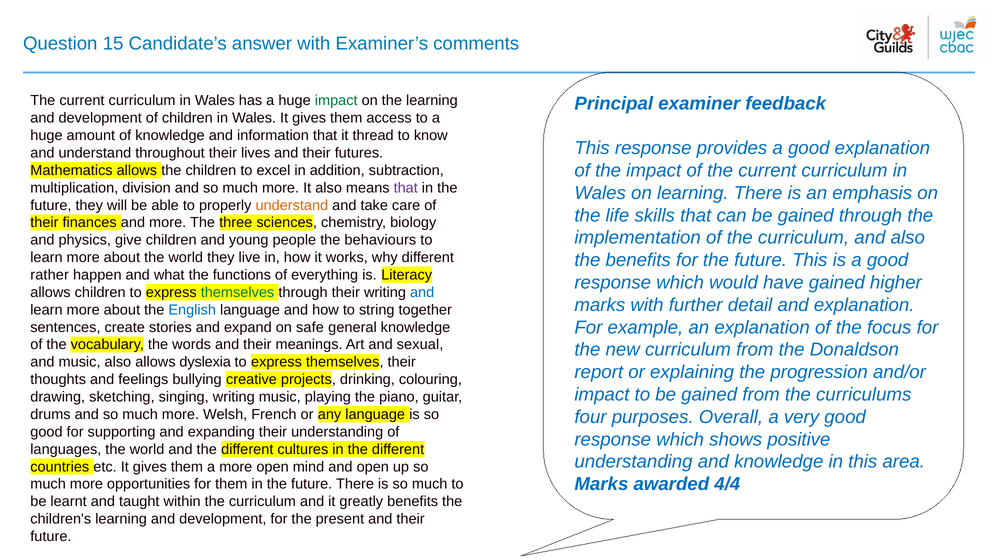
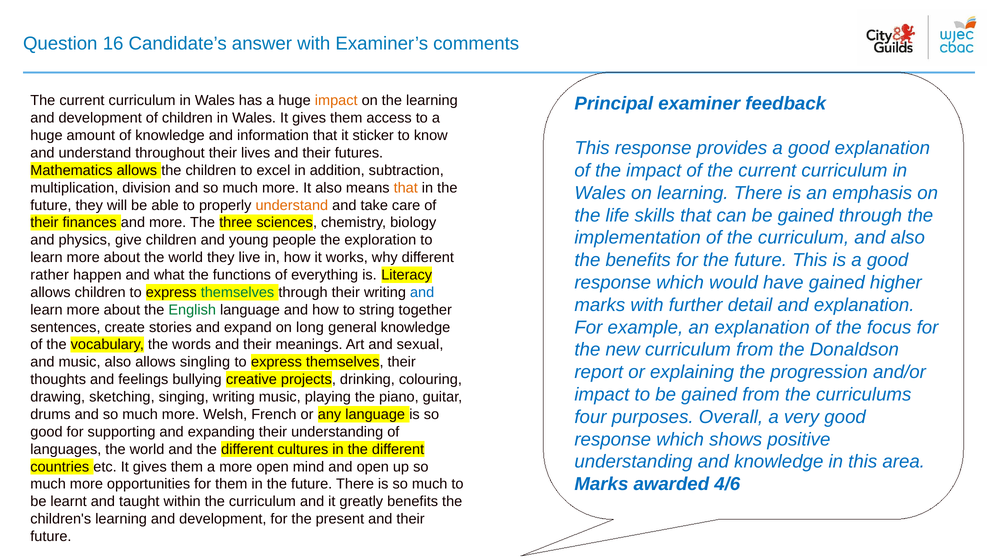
15: 15 -> 16 (113, 43)
impact colour: green -> orange (336, 101)
thread: thread -> sticker (373, 135)
that colour: purple -> orange (406, 188)
behaviours: behaviours -> exploration (380, 240)
English colour: blue -> green (192, 310)
safe: safe -> long (310, 327)
dyslexia: dyslexia -> singling (205, 362)
4/4: 4/4 -> 4/6 (727, 484)
